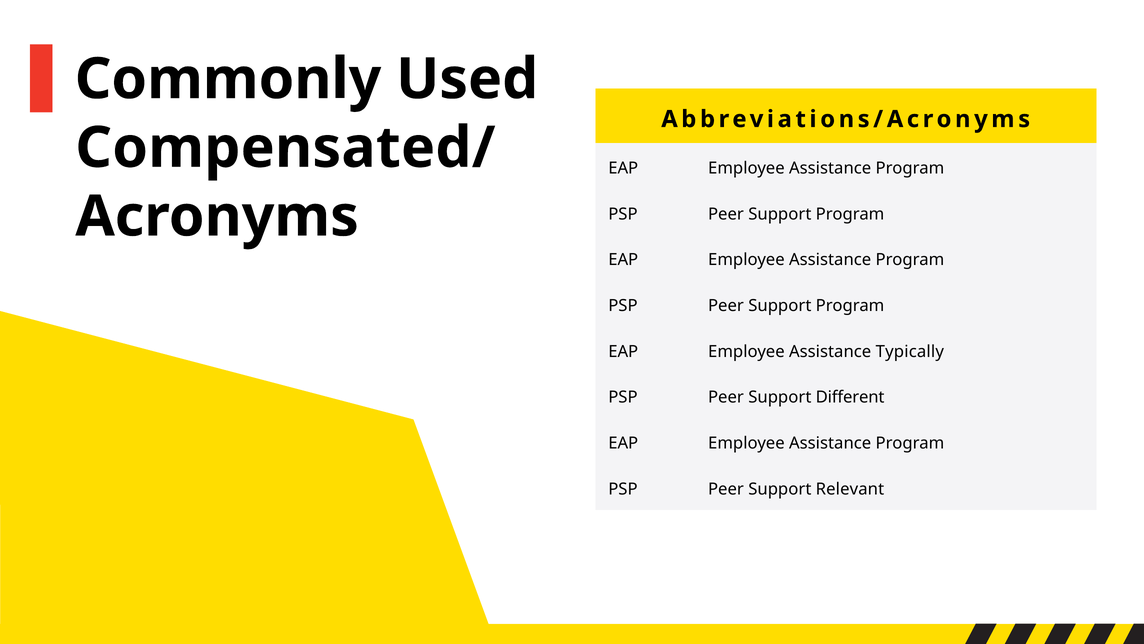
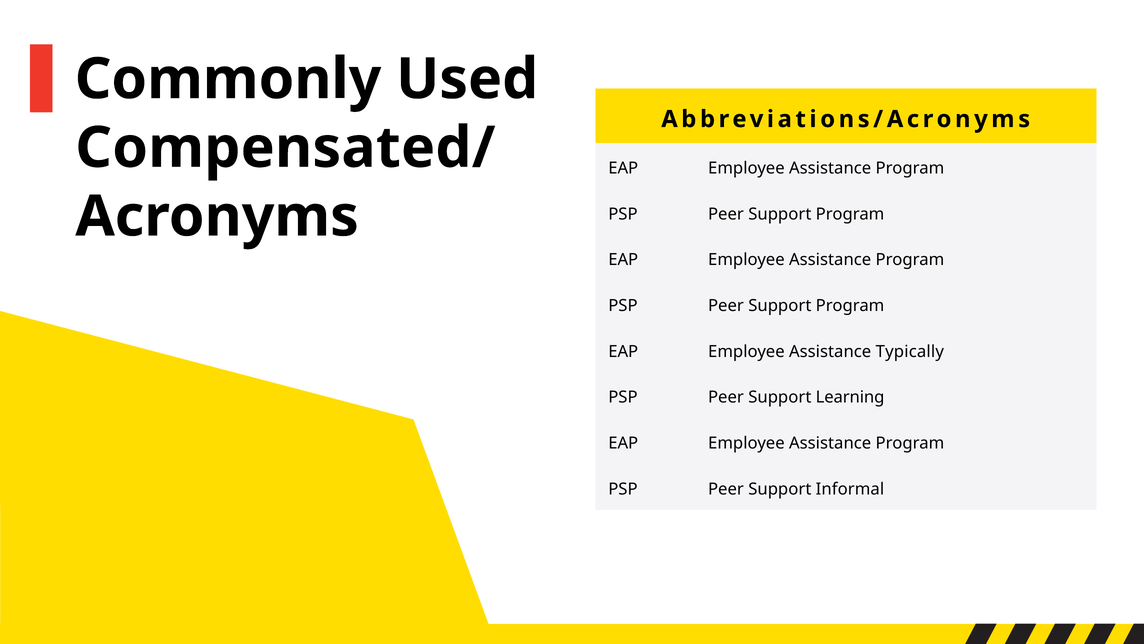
Different: Different -> Learning (850, 397)
Relevant: Relevant -> Informal (850, 489)
